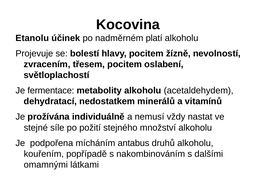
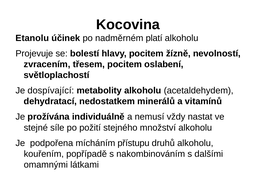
fermentace: fermentace -> dospívající (51, 91)
antabus: antabus -> přístupu (134, 143)
